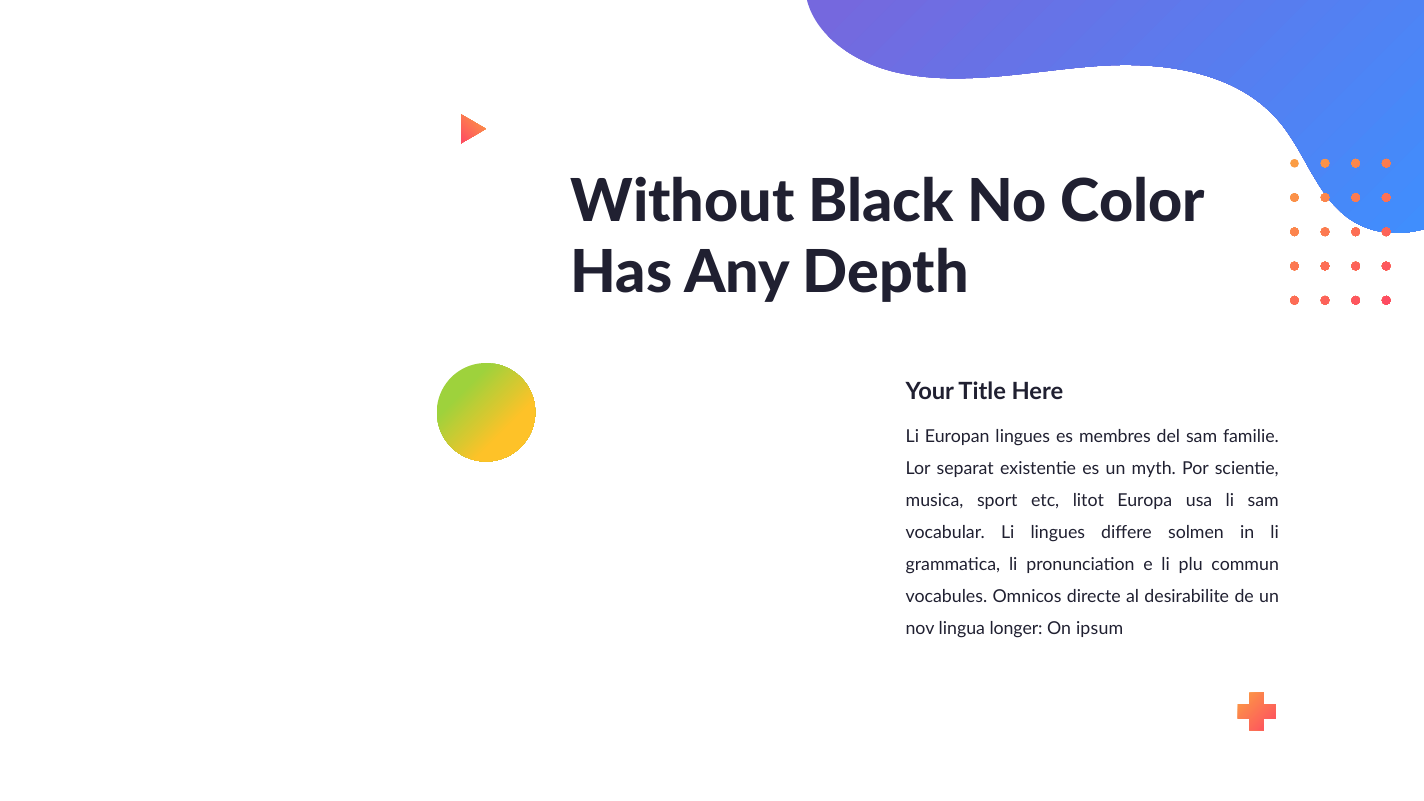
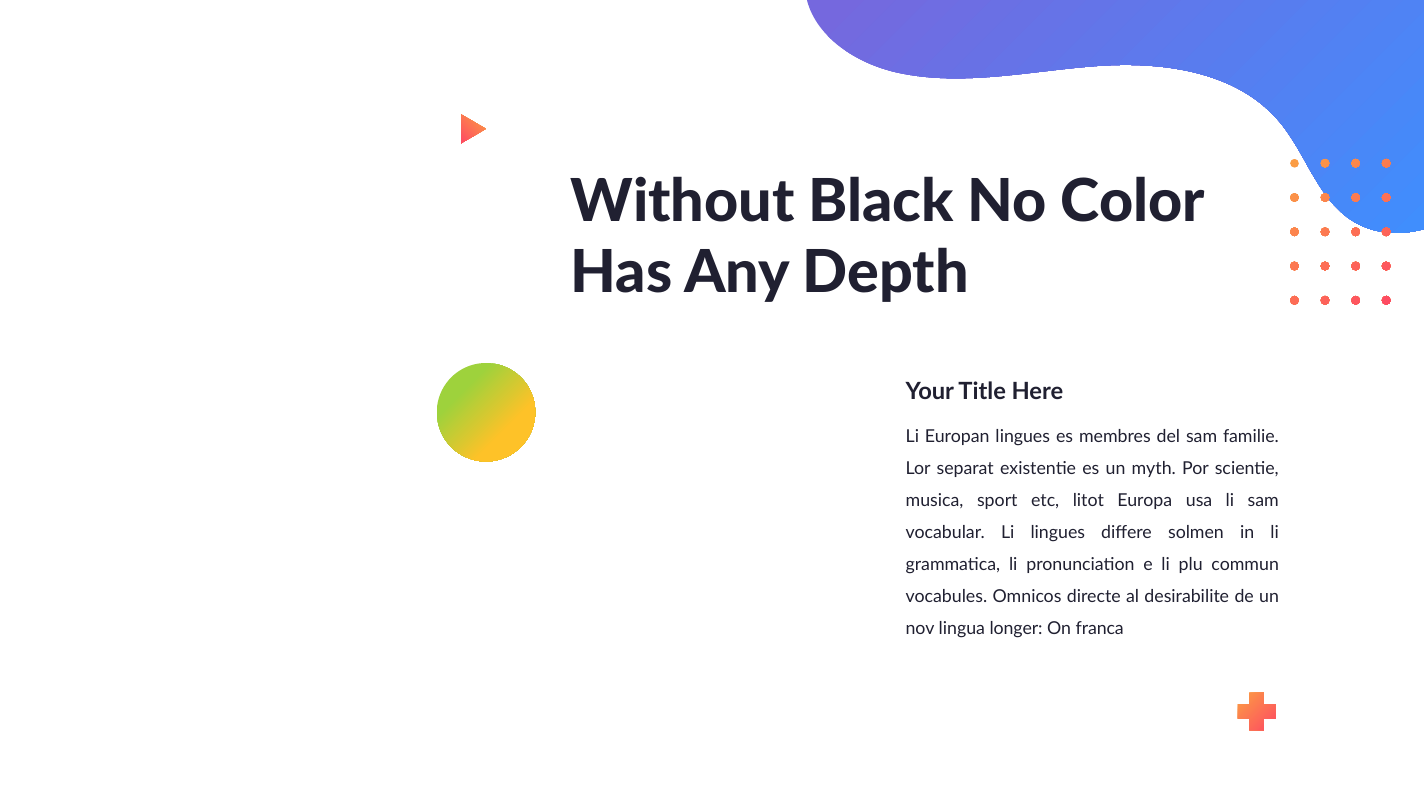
ipsum: ipsum -> franca (1100, 629)
